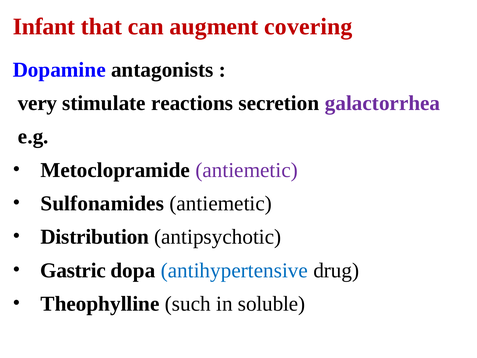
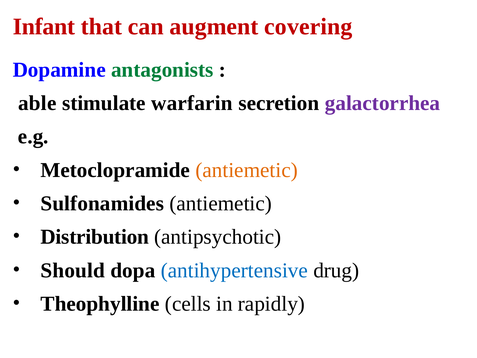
antagonists colour: black -> green (162, 70)
very: very -> able (37, 103)
reactions: reactions -> warfarin (192, 103)
antiemetic colour: purple -> orange (247, 170)
Gastric: Gastric -> Should (73, 270)
such: such -> cells (188, 304)
soluble: soluble -> rapidly (271, 304)
